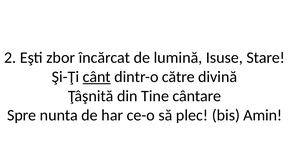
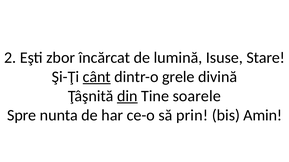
către: către -> grele (178, 77)
din underline: none -> present (127, 96)
cântare: cântare -> soarele (197, 96)
plec: plec -> prin (192, 116)
